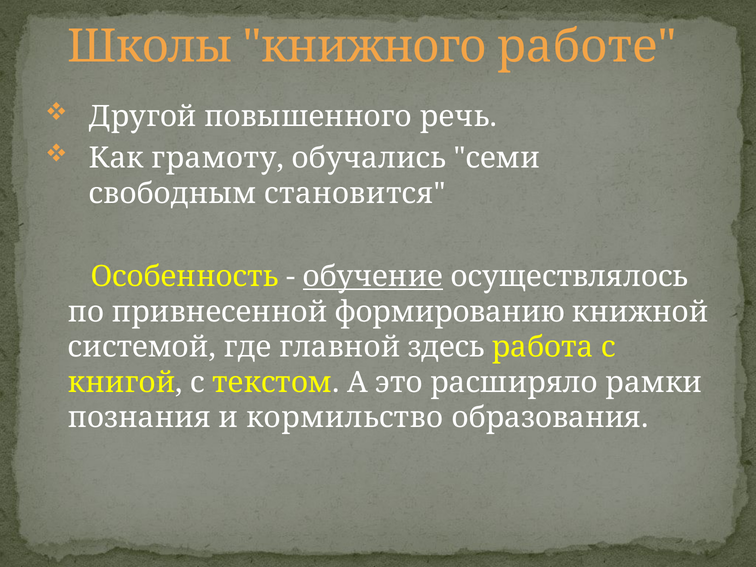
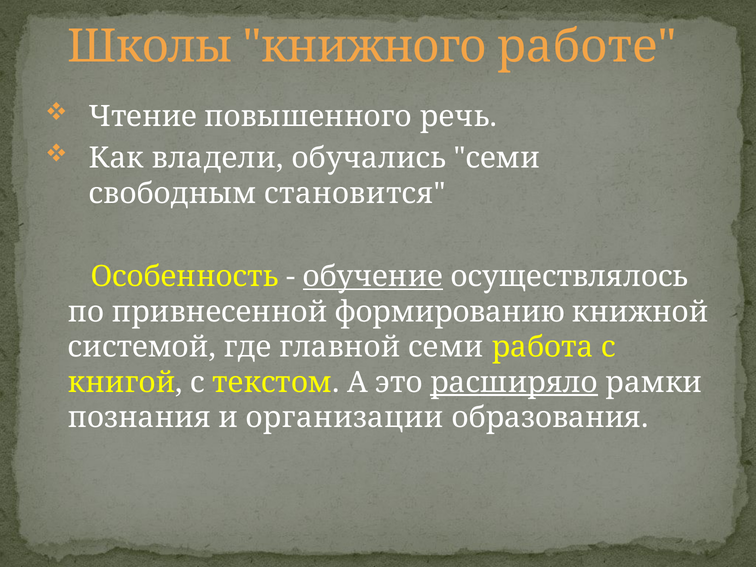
Другой: Другой -> Чтение (143, 116)
грамоту: грамоту -> владели (218, 158)
главной здесь: здесь -> семи (446, 347)
расширяло underline: none -> present (514, 382)
кормильство: кормильство -> организации (345, 418)
